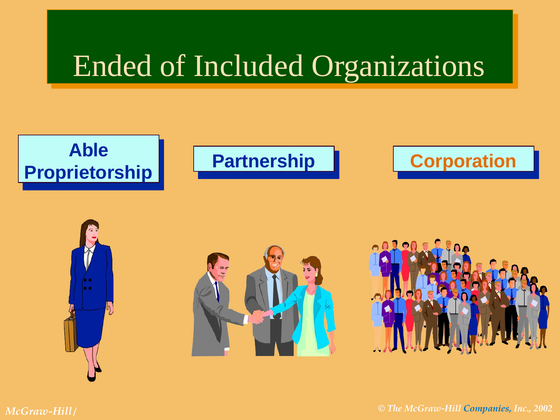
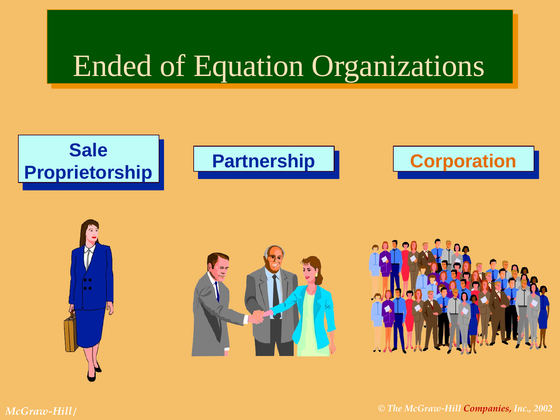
Included: Included -> Equation (249, 66)
Able: Able -> Sale (89, 150)
Companies colour: blue -> red (487, 408)
